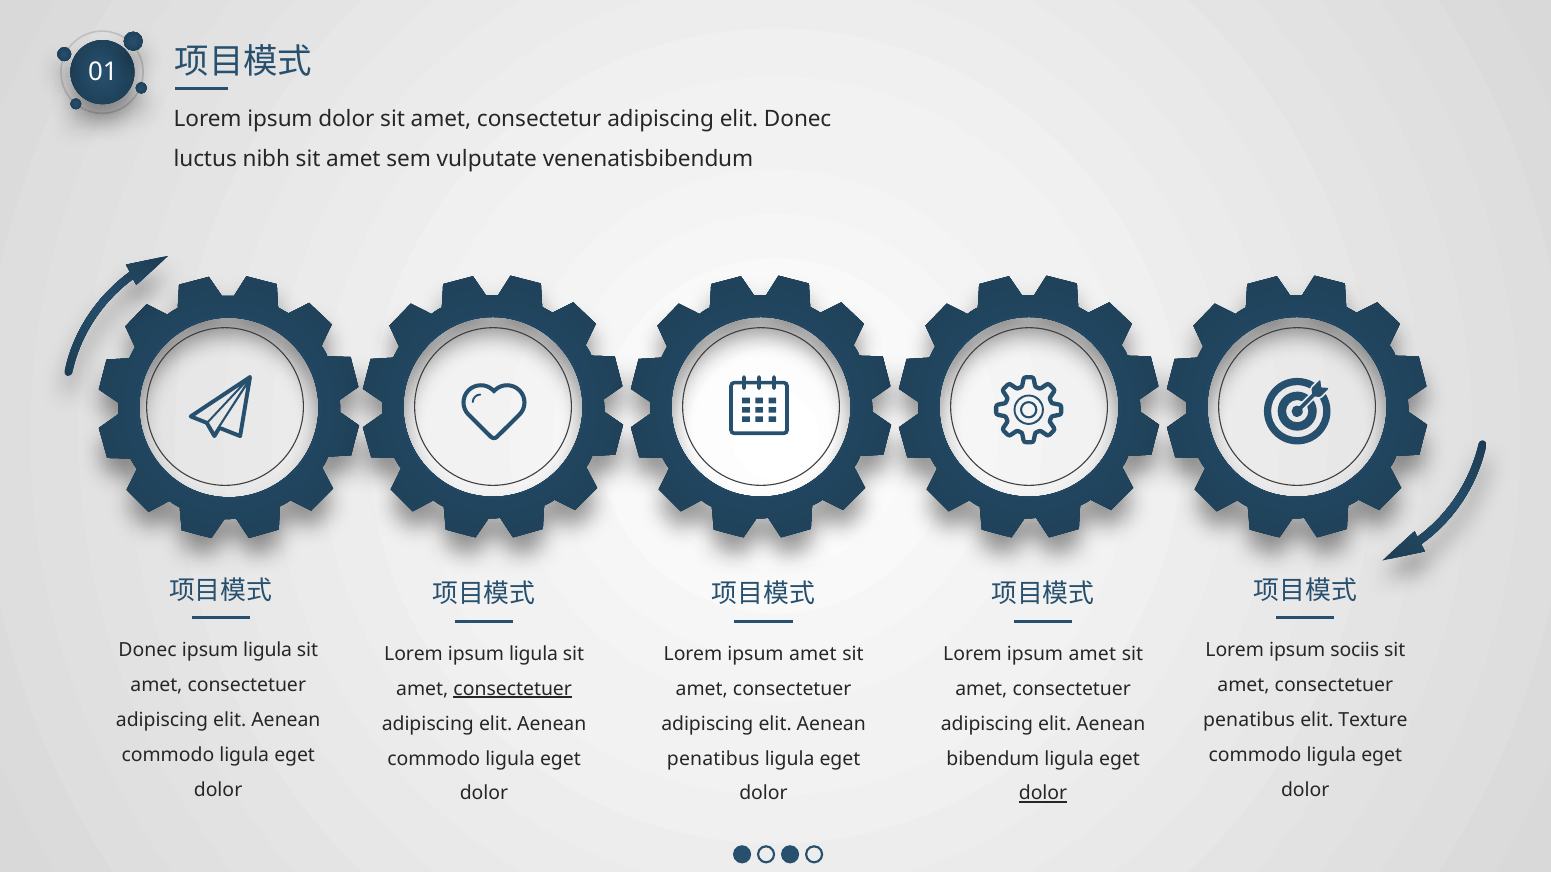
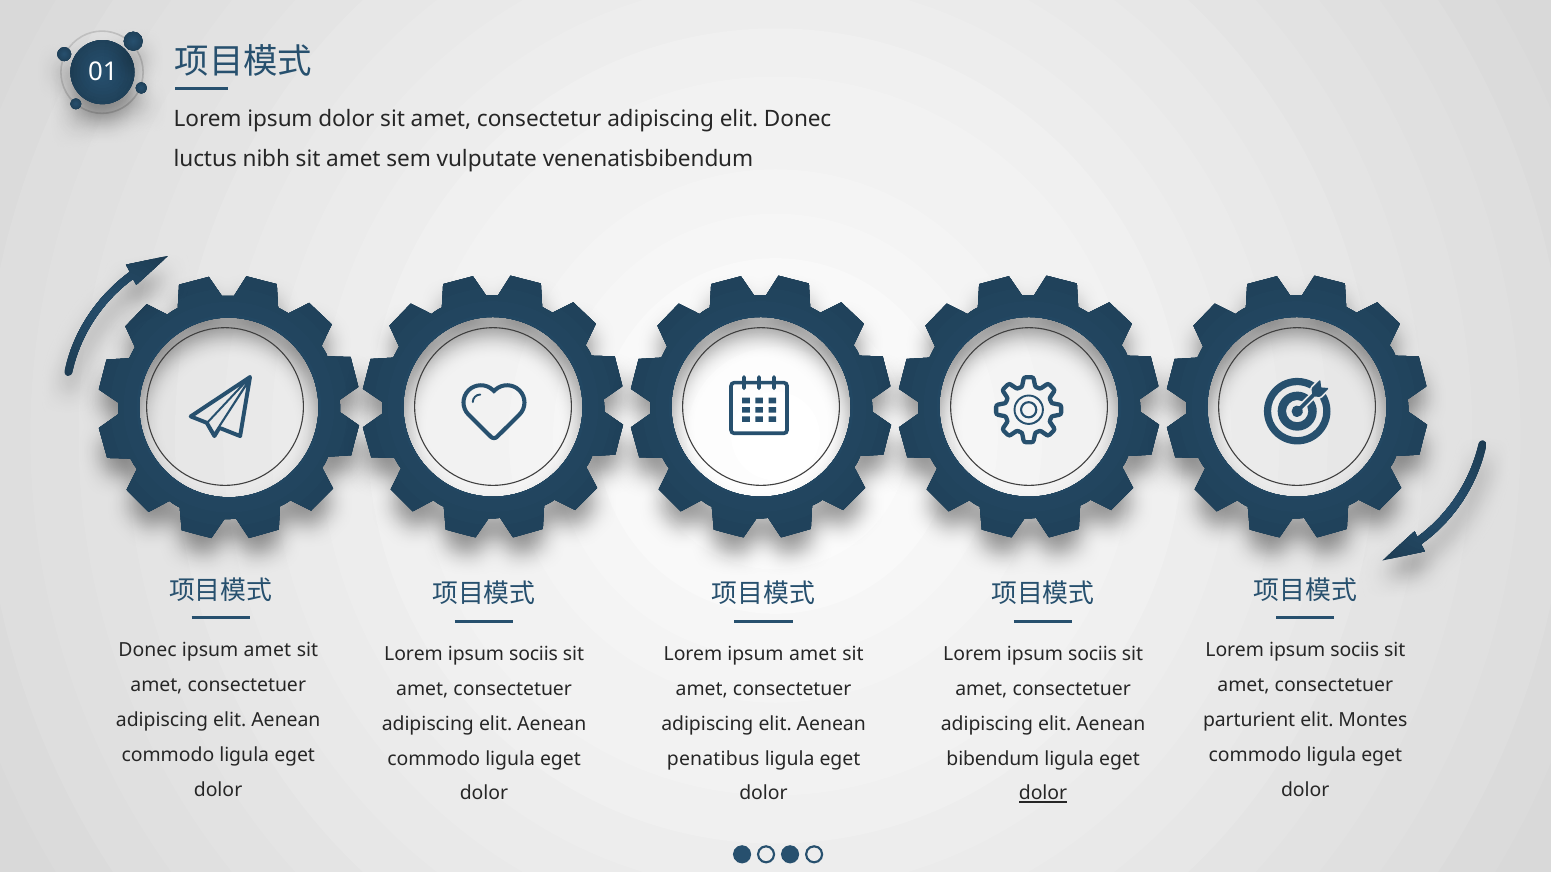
ligula: ligula -> amet (267, 651)
ligula: ligula -> sociis (534, 654)
amet: amet -> sociis (1093, 654)
consectetuer underline: present -> none (513, 689)
penatibus: penatibus -> parturient (1249, 720)
Texture: Texture -> Montes (1373, 720)
